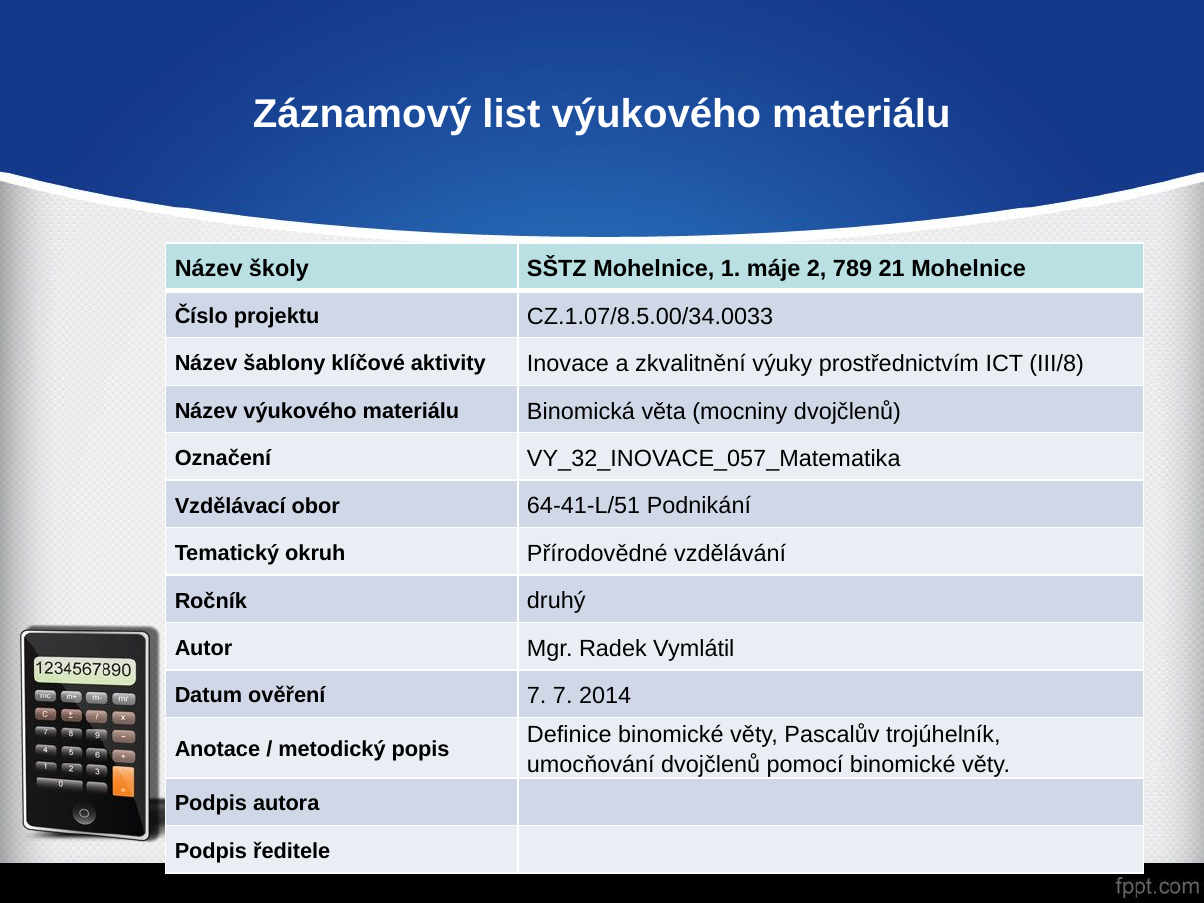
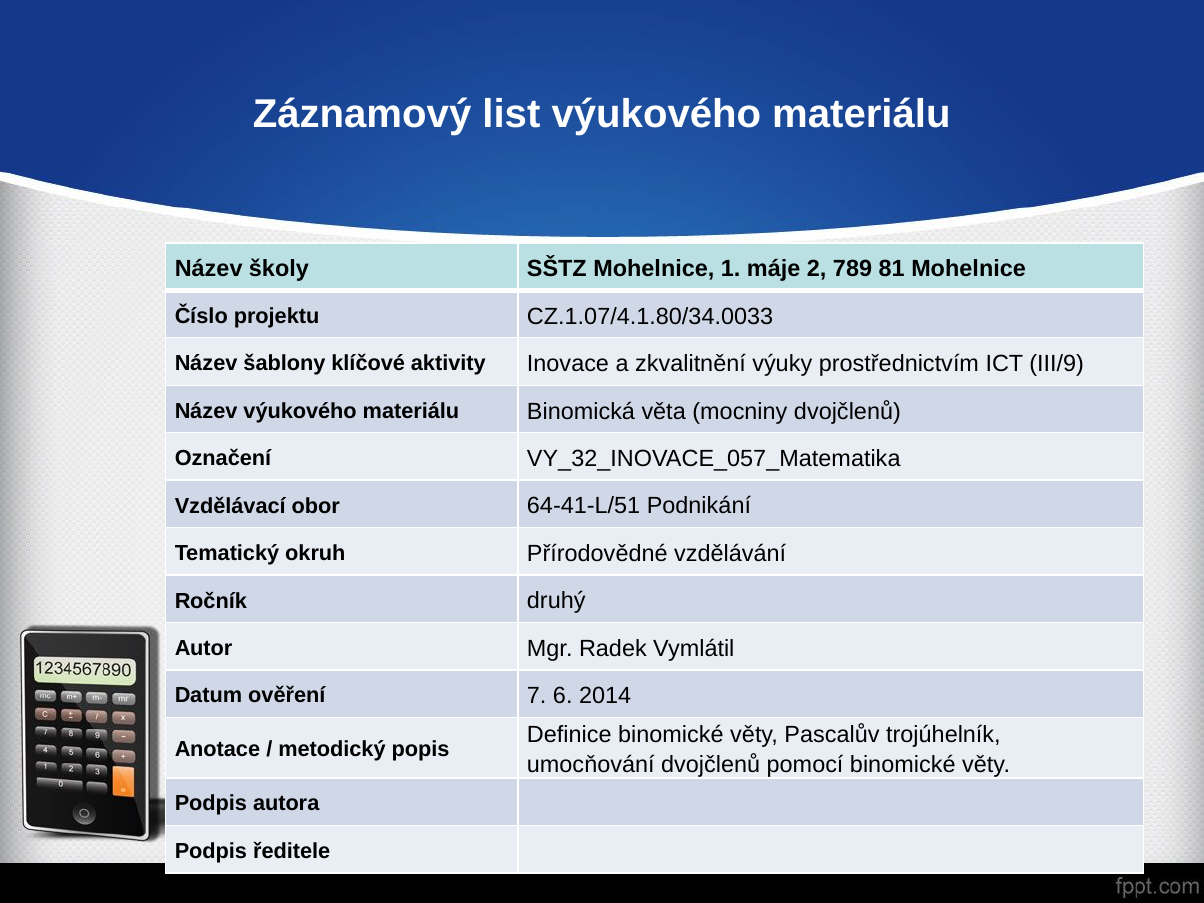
21: 21 -> 81 (892, 269)
CZ.1.07/8.5.00/34.0033: CZ.1.07/8.5.00/34.0033 -> CZ.1.07/4.1.80/34.0033 (650, 316)
III/8: III/8 -> III/9 (1057, 364)
7 7: 7 -> 6 (563, 696)
